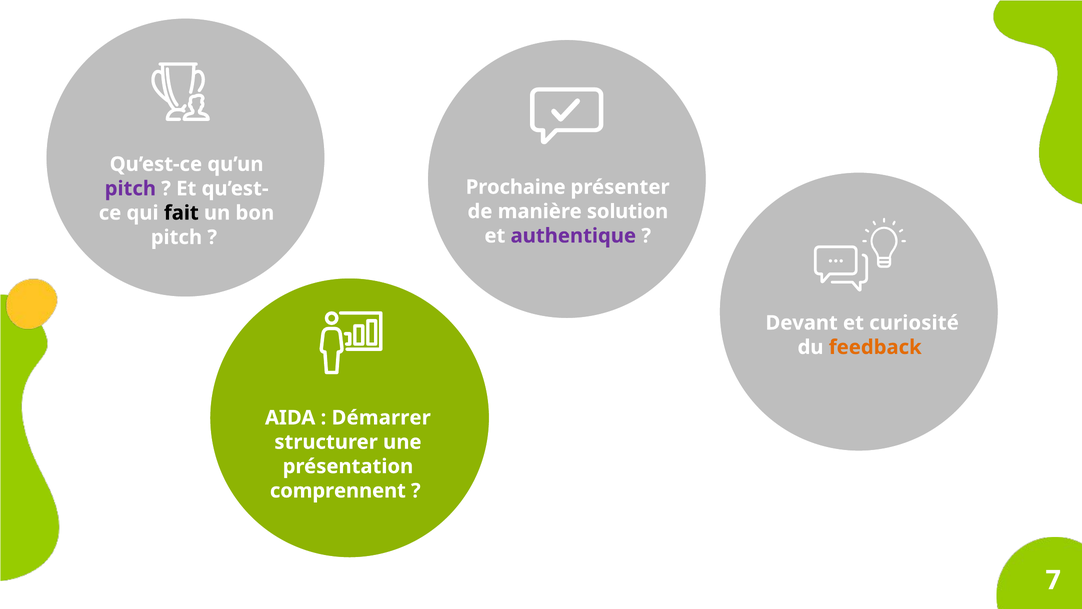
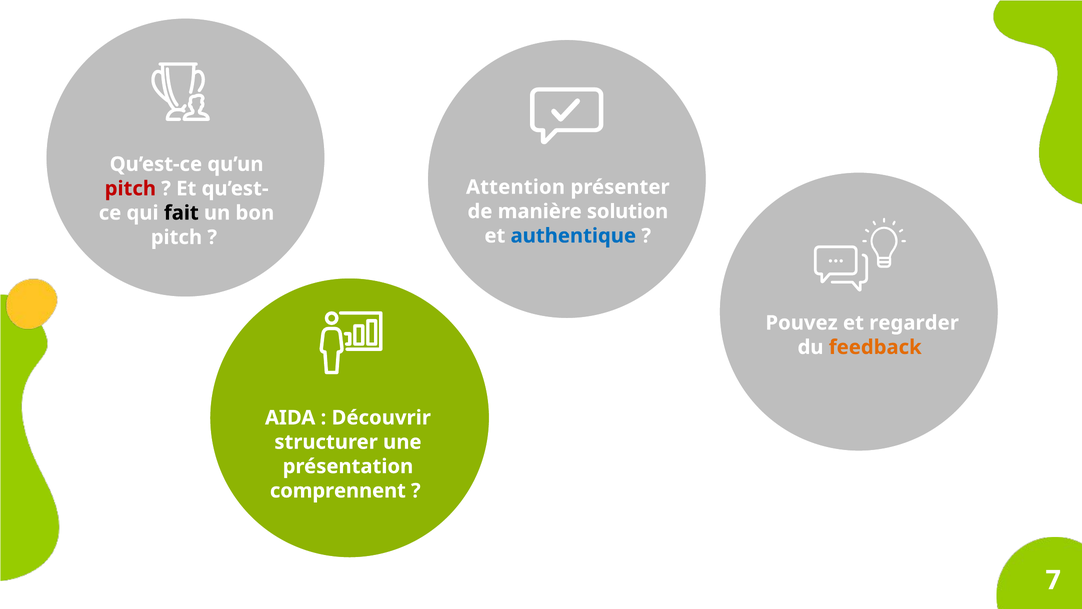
Prochaine: Prochaine -> Attention (516, 187)
pitch colour: purple -> red (130, 188)
authentique colour: purple -> blue (573, 236)
Devant: Devant -> Pouvez (802, 323)
curiosité: curiosité -> regarder (914, 323)
Démarrer: Démarrer -> Découvrir (381, 417)
